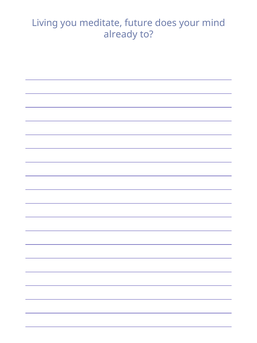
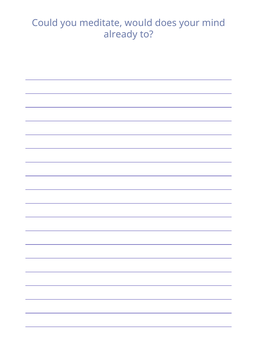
Living: Living -> Could (45, 23)
future: future -> would (139, 23)
